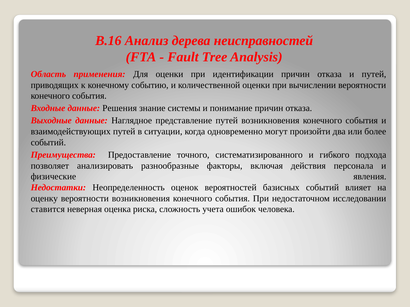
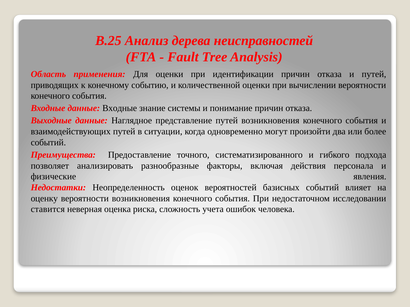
В.16: В.16 -> В.25 (108, 41)
данные Решения: Решения -> Входные (120, 108)
